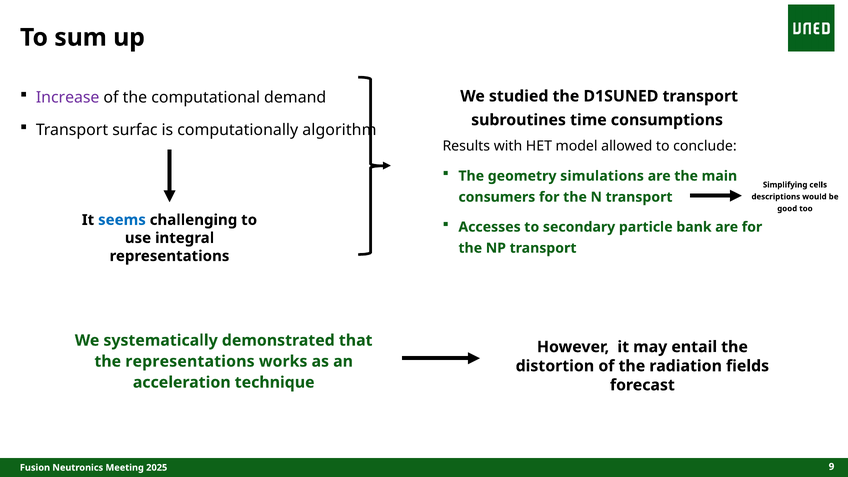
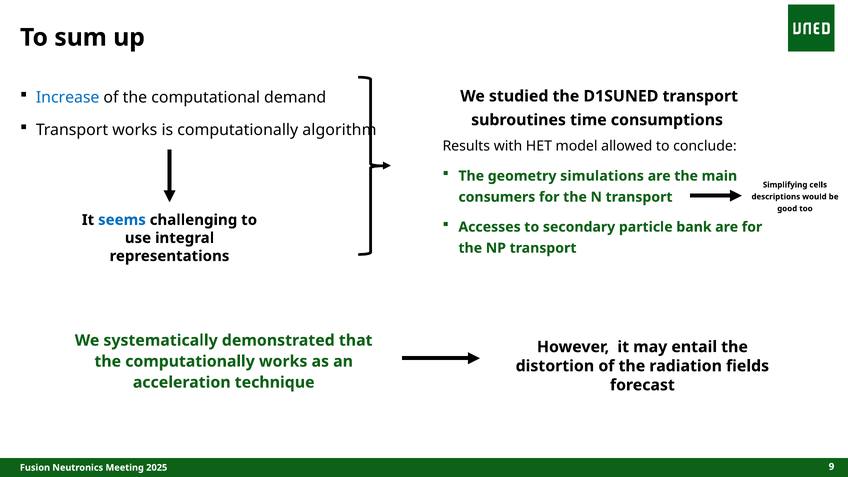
Increase colour: purple -> blue (68, 97)
Transport surfac: surfac -> works (135, 130)
the representations: representations -> computationally (190, 361)
